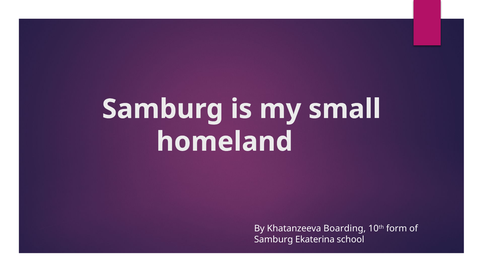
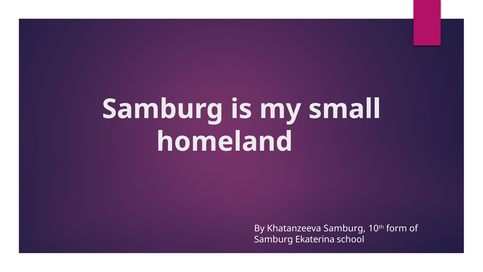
Khatanzeeva Boarding: Boarding -> Samburg (345, 228)
